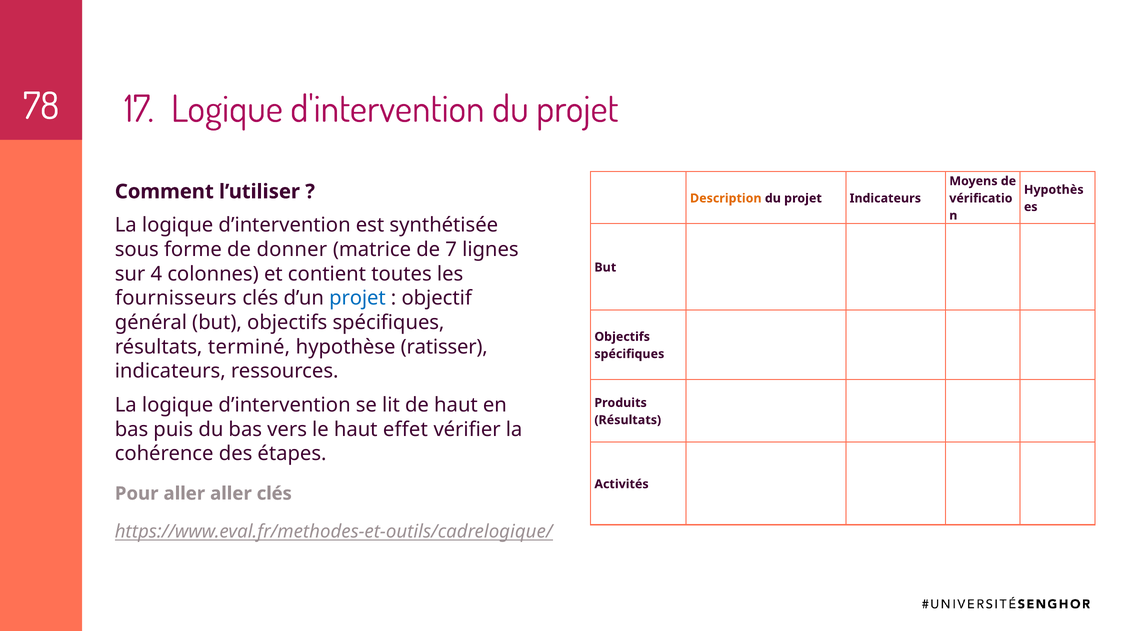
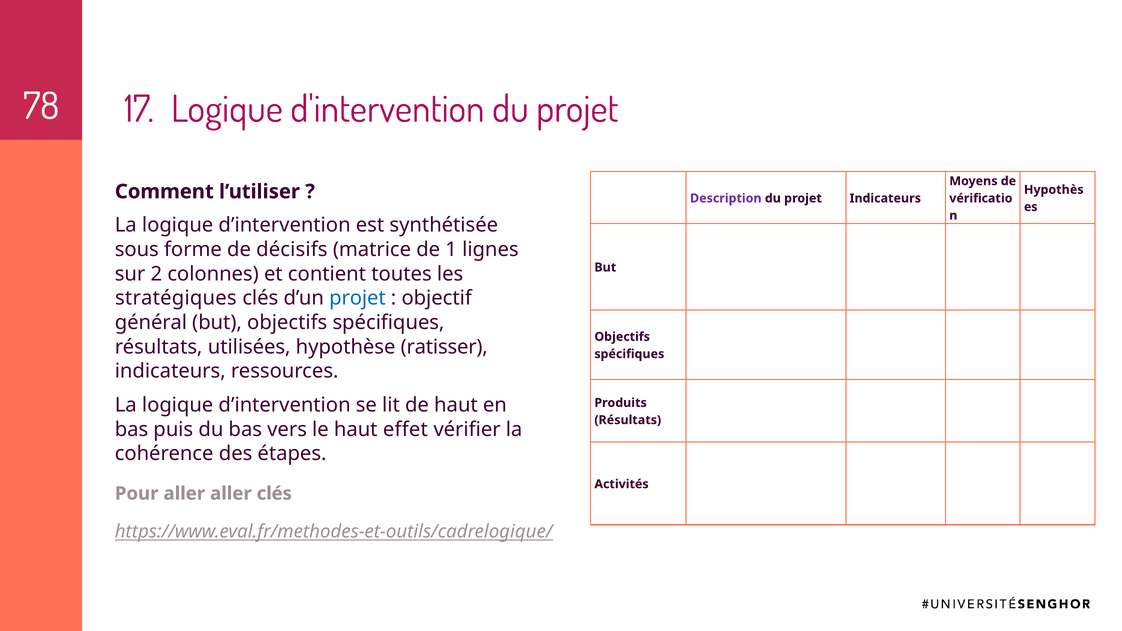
Description colour: orange -> purple (726, 198)
donner: donner -> décisifs (292, 250)
7: 7 -> 1 (451, 250)
4: 4 -> 2 (156, 274)
fournisseurs: fournisseurs -> stratégiques (176, 298)
terminé: terminé -> utilisées (249, 347)
